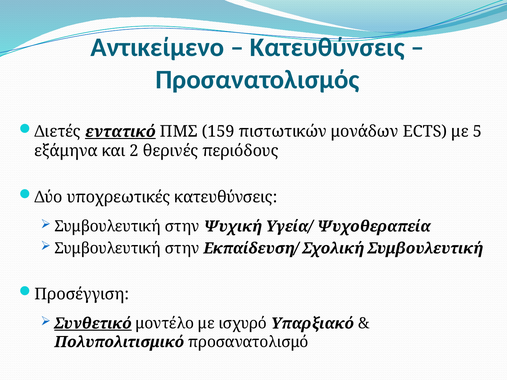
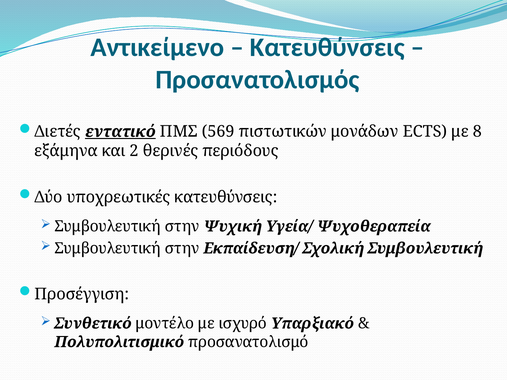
159: 159 -> 569 (218, 132)
5: 5 -> 8 (477, 132)
Συνθετικό underline: present -> none (93, 324)
